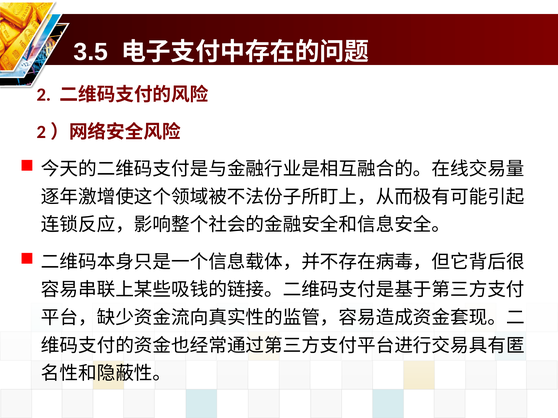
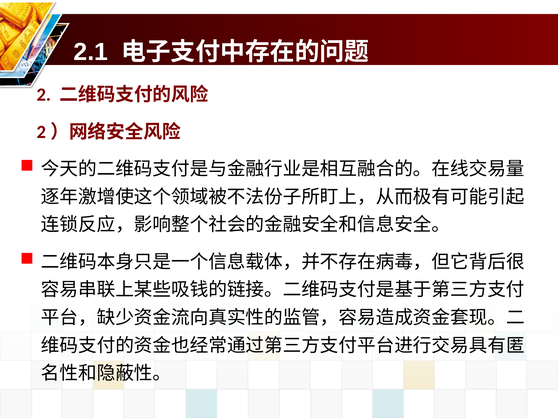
3.5: 3.5 -> 2.1 (91, 52)
